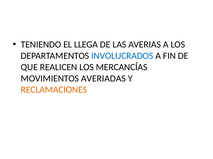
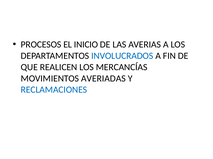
TENIENDO: TENIENDO -> PROCESOS (41, 45)
LLEGA: LLEGA -> INICIO (86, 45)
RECLAMACIONES colour: orange -> blue (54, 90)
